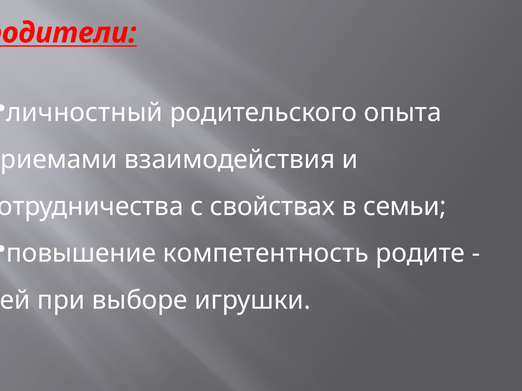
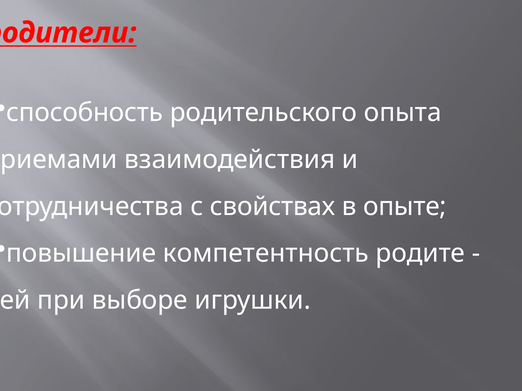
личностный: личностный -> способность (85, 113)
семьи: семьи -> опыте (405, 207)
